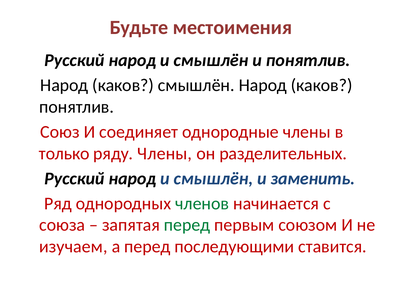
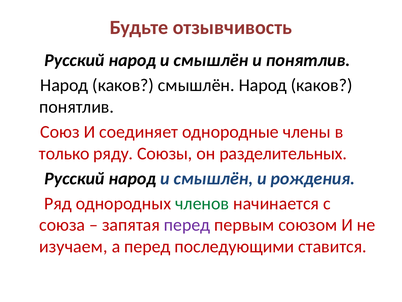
местоимения: местоимения -> отзывчивость (232, 28)
ряду Члены: Члены -> Союзы (165, 153)
заменить: заменить -> рождения (313, 178)
перед colour: green -> purple (187, 225)
